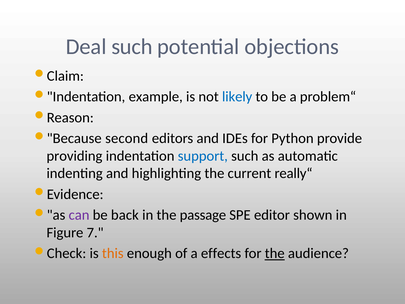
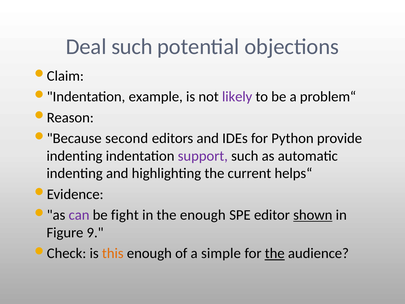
likely colour: blue -> purple (237, 97)
providing: providing -> indenting (75, 156)
support colour: blue -> purple (203, 156)
really“: really“ -> helps“ (293, 173)
back: back -> fight (125, 215)
the passage: passage -> enough (203, 215)
shown underline: none -> present (313, 215)
7: 7 -> 9 (95, 232)
effects: effects -> simple (221, 253)
